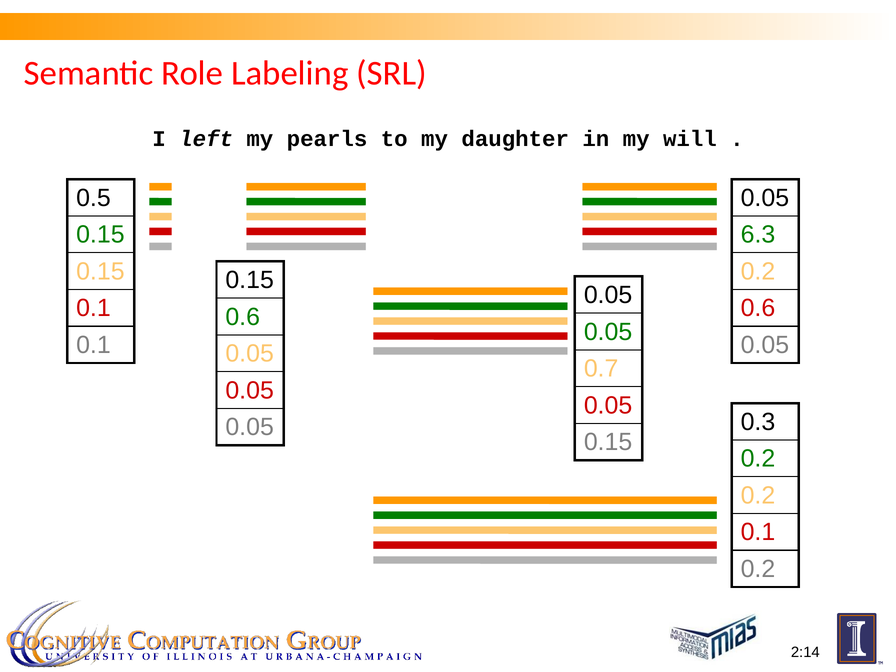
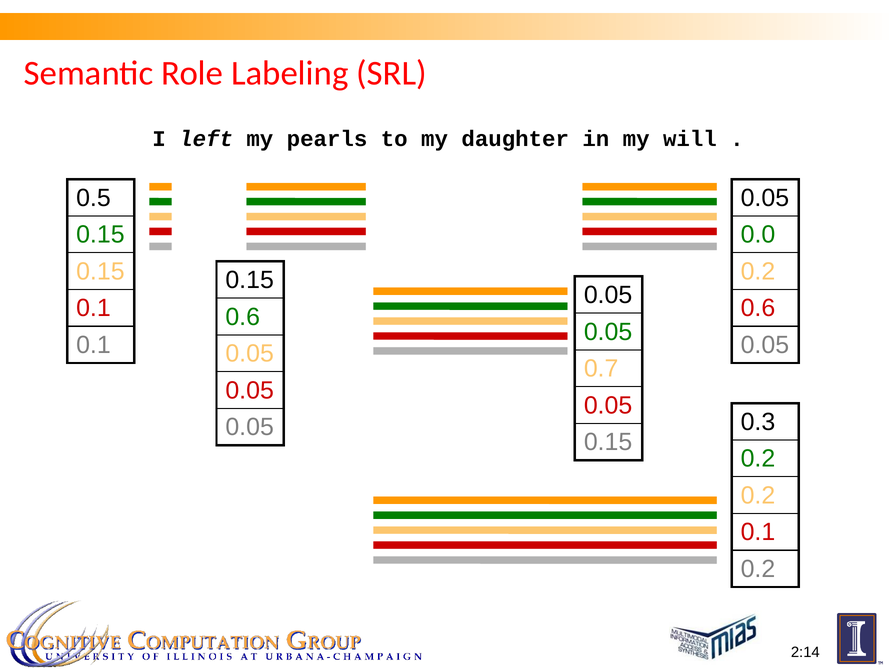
6.3: 6.3 -> 0.0 (758, 235)
